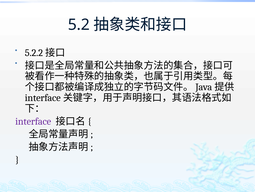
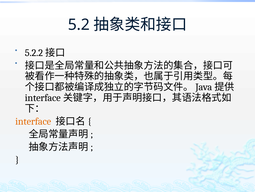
interface colour: purple -> orange (33, 121)
